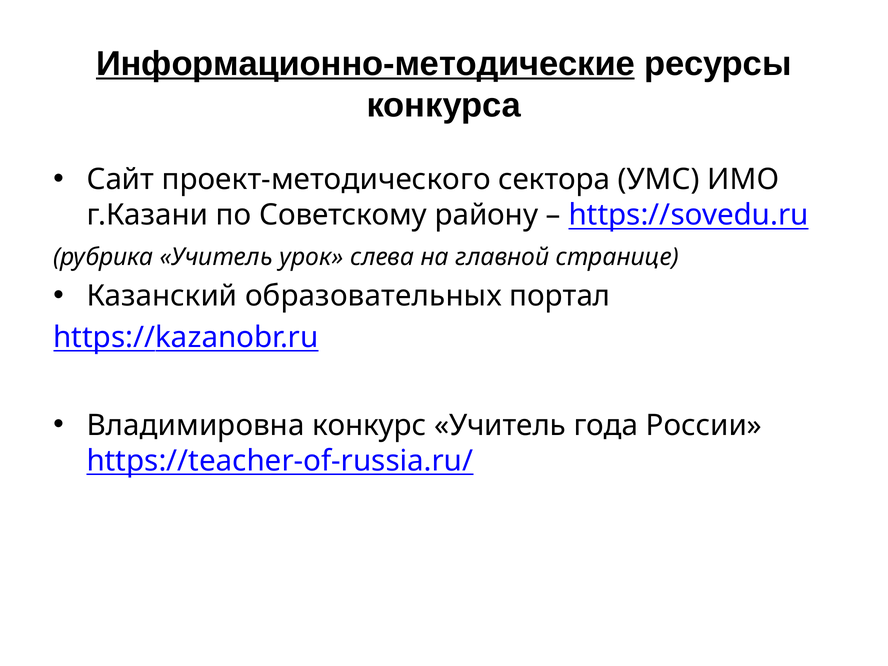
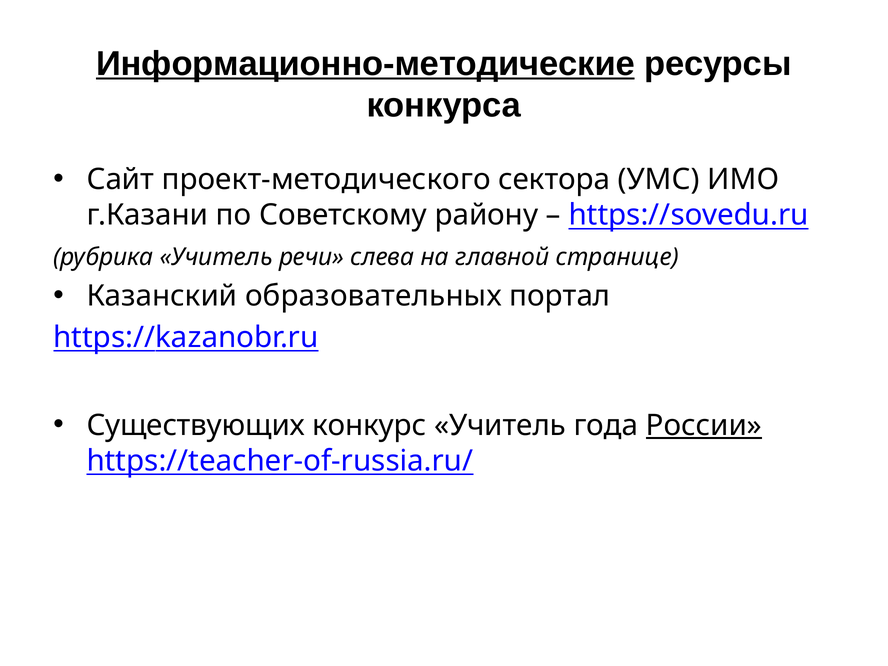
урок: урок -> речи (311, 257)
Владимировна: Владимировна -> Существующих (196, 425)
России underline: none -> present (704, 425)
